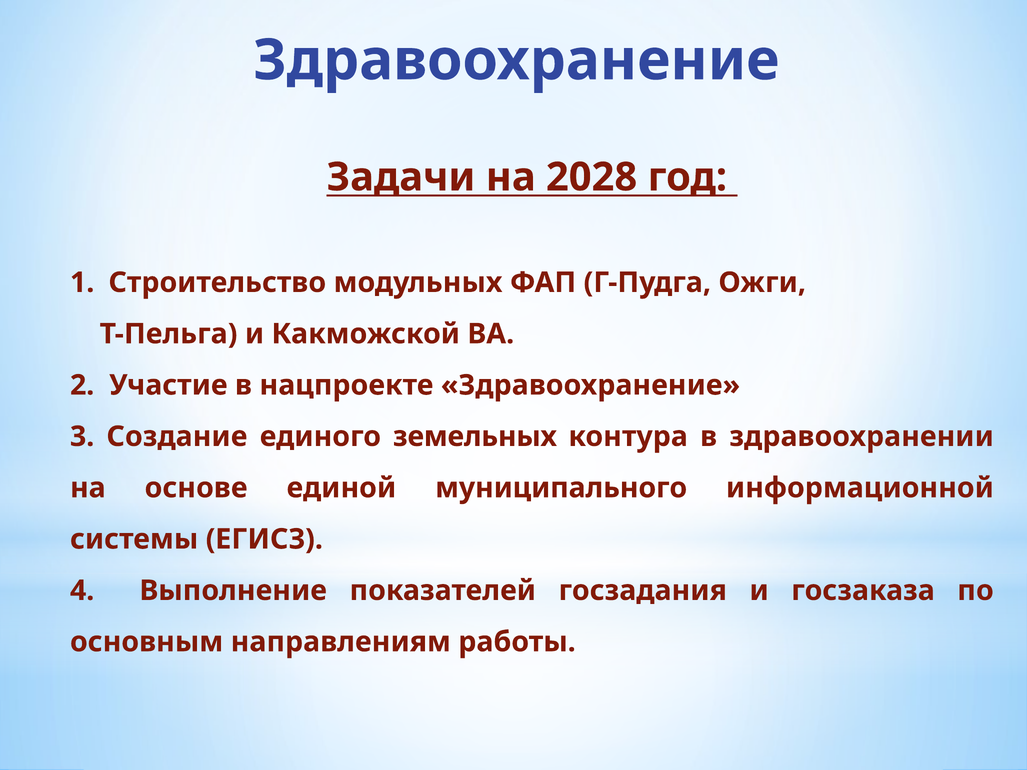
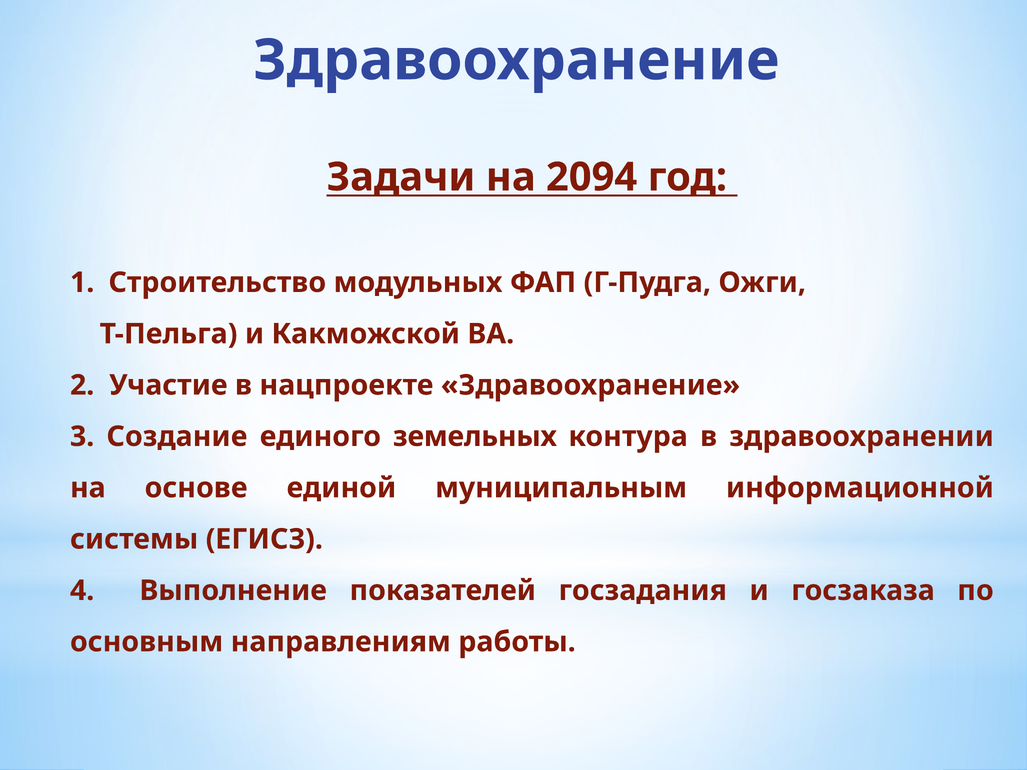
2028: 2028 -> 2094 (592, 177)
муниципального: муниципального -> муниципальным (561, 488)
